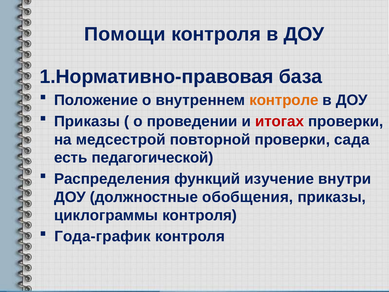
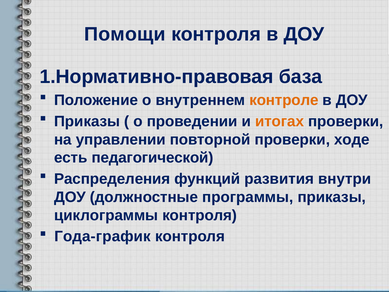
итогах colour: red -> orange (280, 121)
медсестрой: медсестрой -> управлении (121, 139)
сада: сада -> ходе (352, 139)
изучение: изучение -> развития (279, 179)
обобщения: обобщения -> программы (248, 197)
